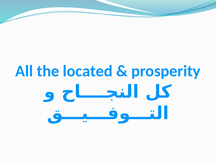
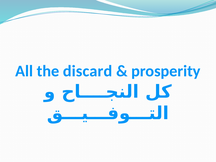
located: located -> discard (88, 71)
